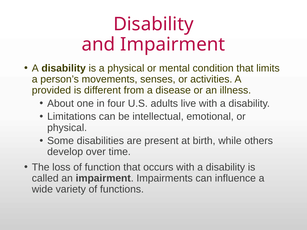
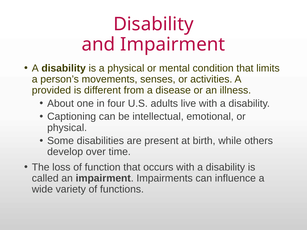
Limitations: Limitations -> Captioning (72, 117)
